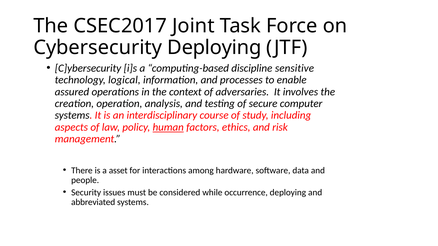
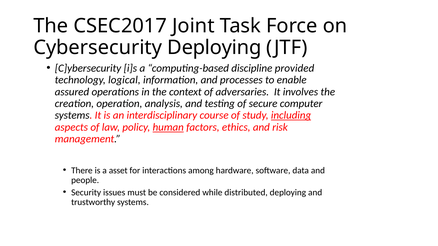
sensitive: sensitive -> provided (295, 68)
including underline: none -> present (291, 116)
occurrence: occurrence -> distributed (246, 193)
abbreviated: abbreviated -> trustworthy (93, 202)
